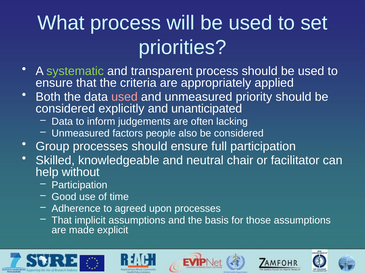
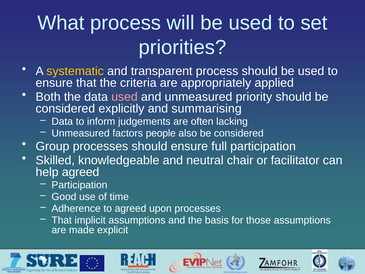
systematic colour: light green -> yellow (75, 71)
unanticipated: unanticipated -> summarising (207, 109)
help without: without -> agreed (81, 172)
